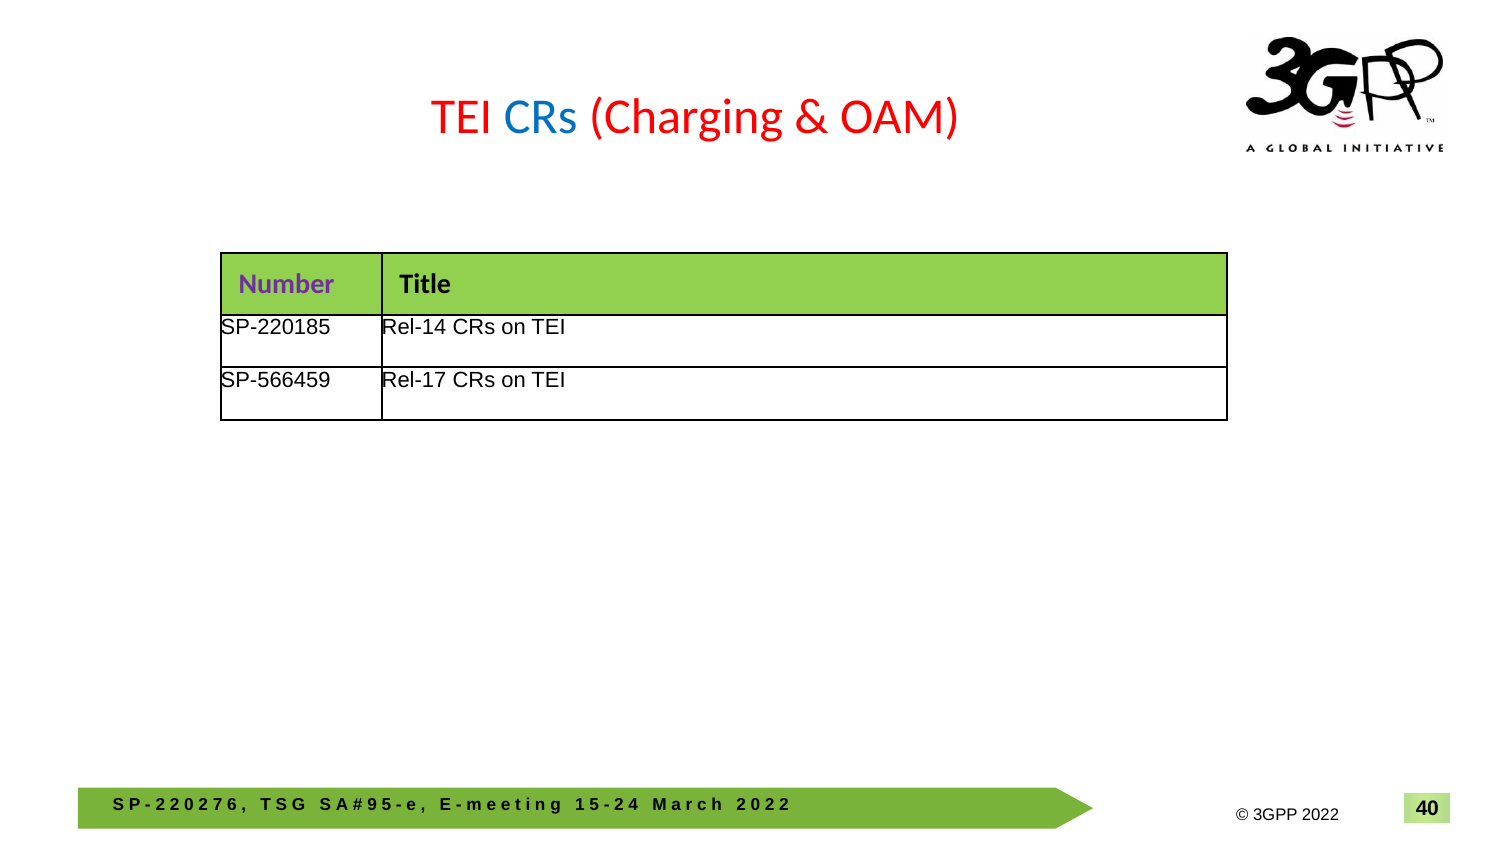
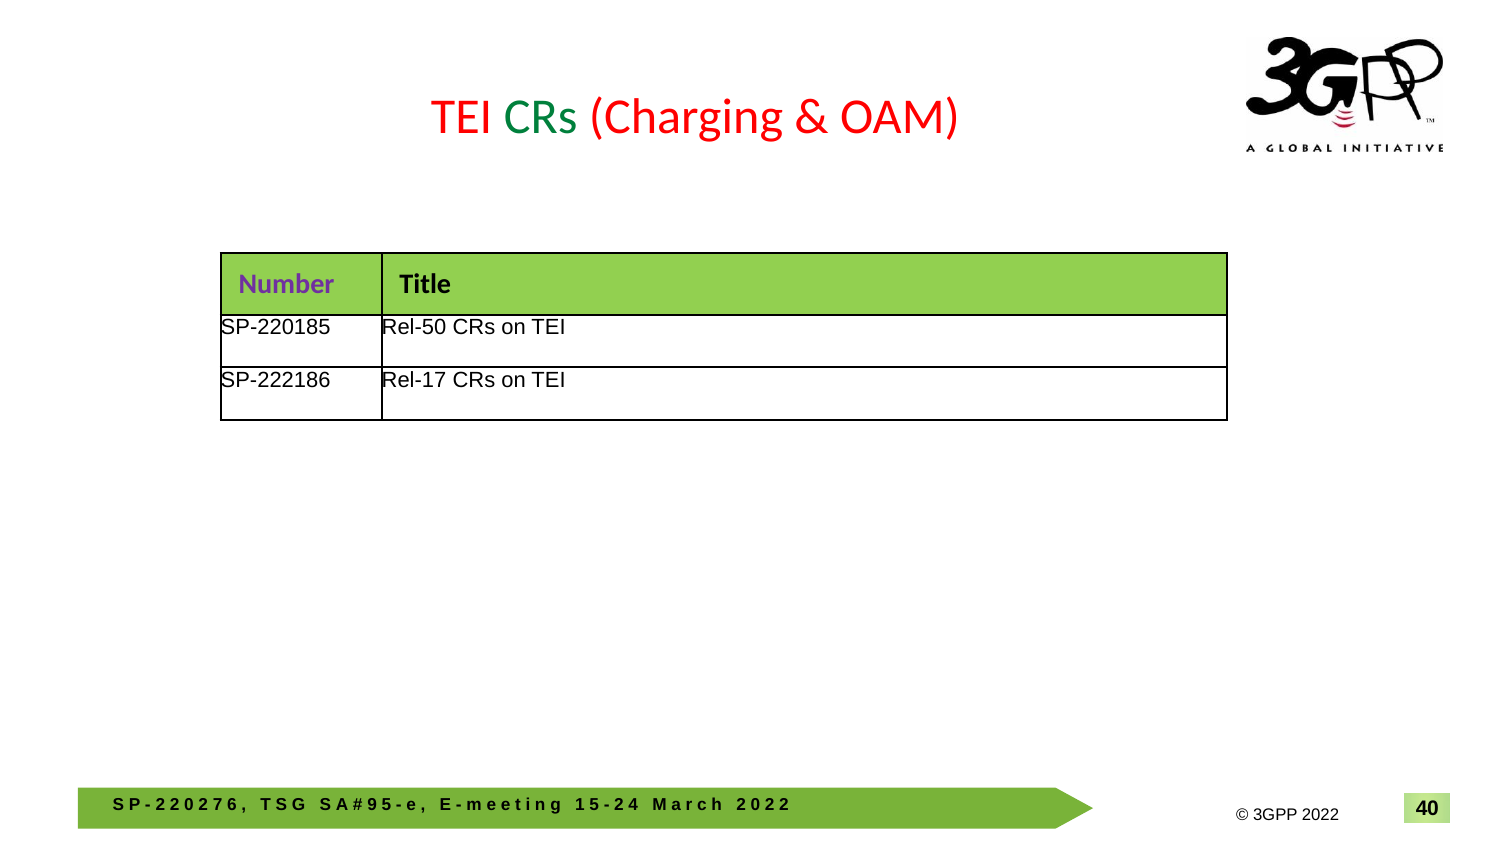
CRs colour: blue -> green (541, 117)
Rel-14: Rel-14 -> Rel-50 (414, 327)
SP-566459: SP-566459 -> SP-222186 (276, 380)
